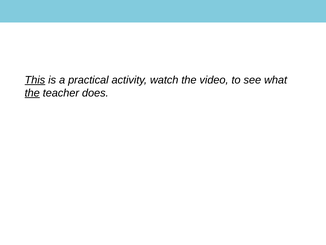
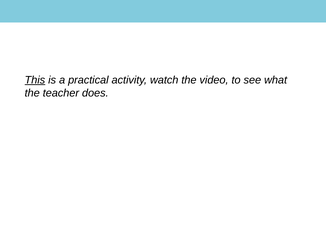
the underline: present -> none (32, 93)
